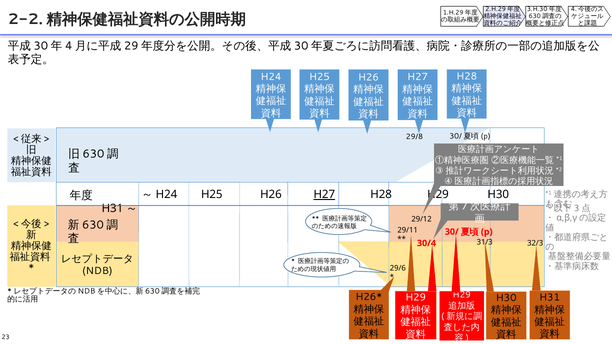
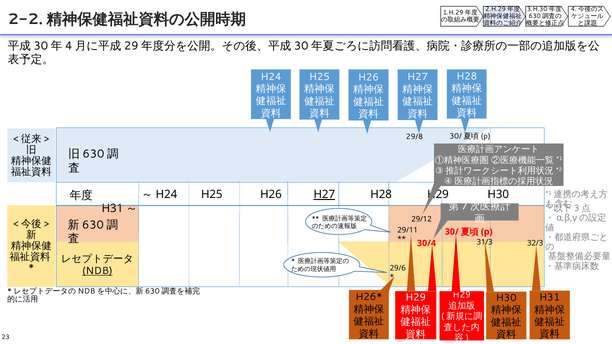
NDB underline: none -> present (97, 271)
